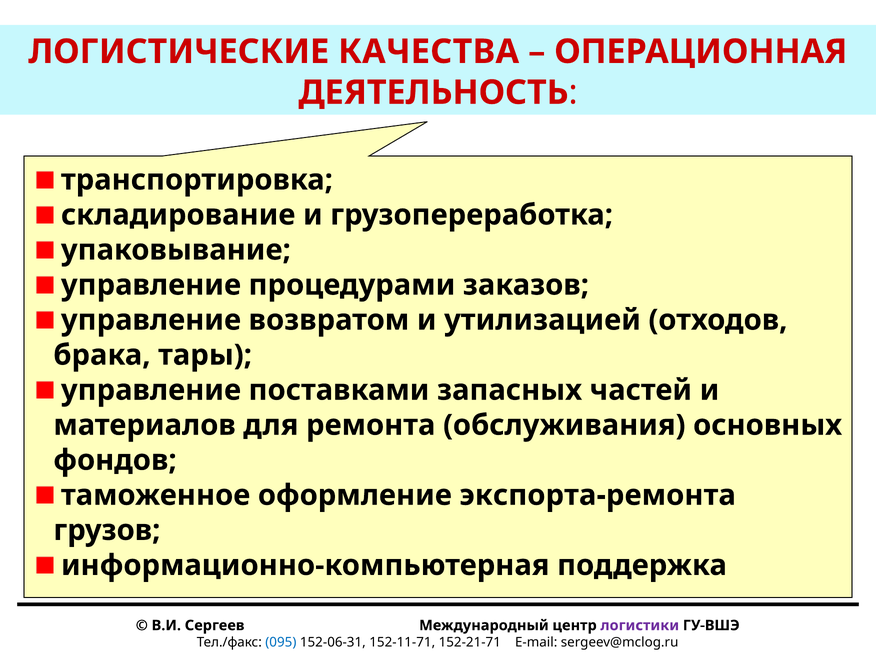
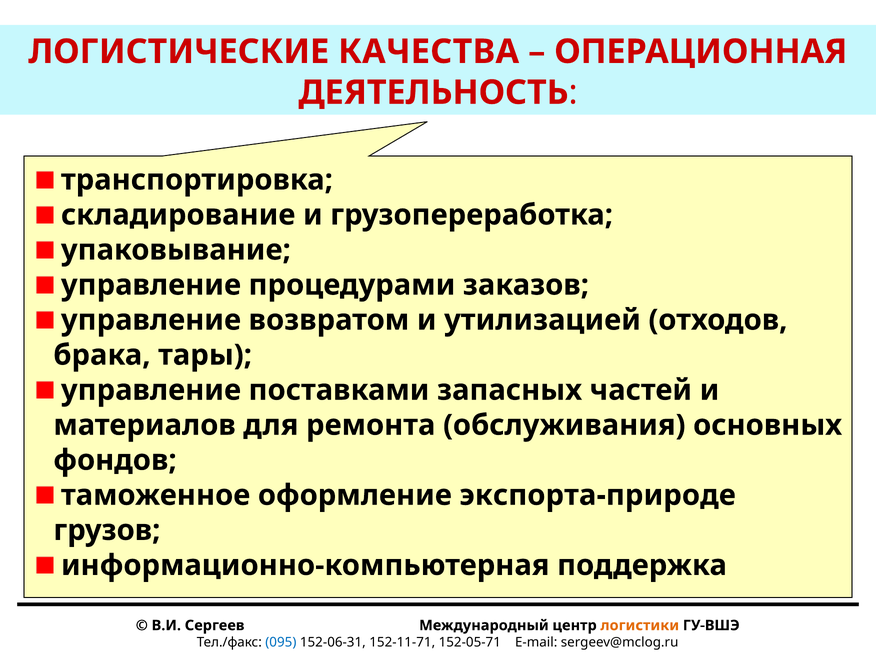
экспорта-ремонта: экспорта-ремонта -> экспорта-природе (598, 495)
логистики colour: purple -> orange (640, 625)
152-21-71: 152-21-71 -> 152-05-71 (470, 642)
